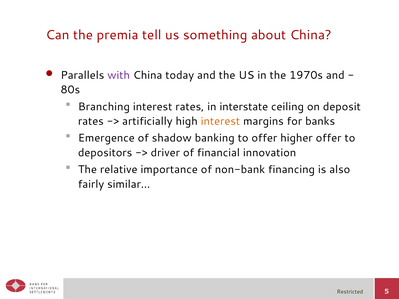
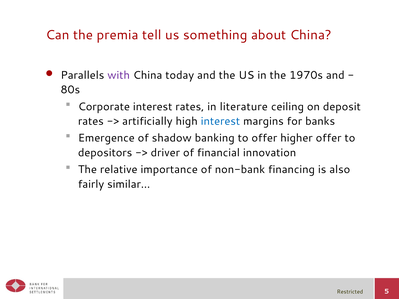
Branching: Branching -> Corporate (104, 107)
interstate: interstate -> literature (244, 107)
interest colour: orange -> blue (220, 121)
